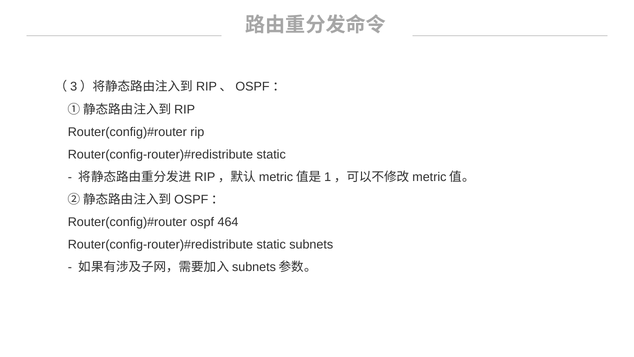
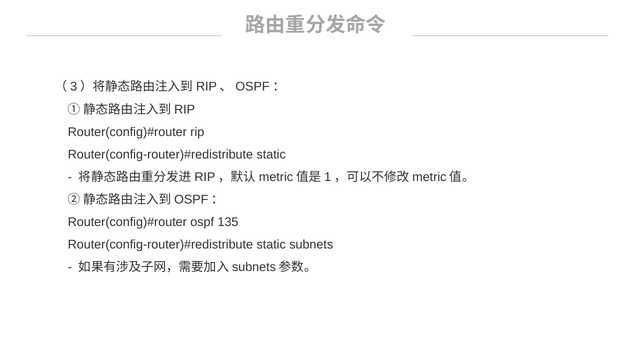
464: 464 -> 135 (228, 222)
